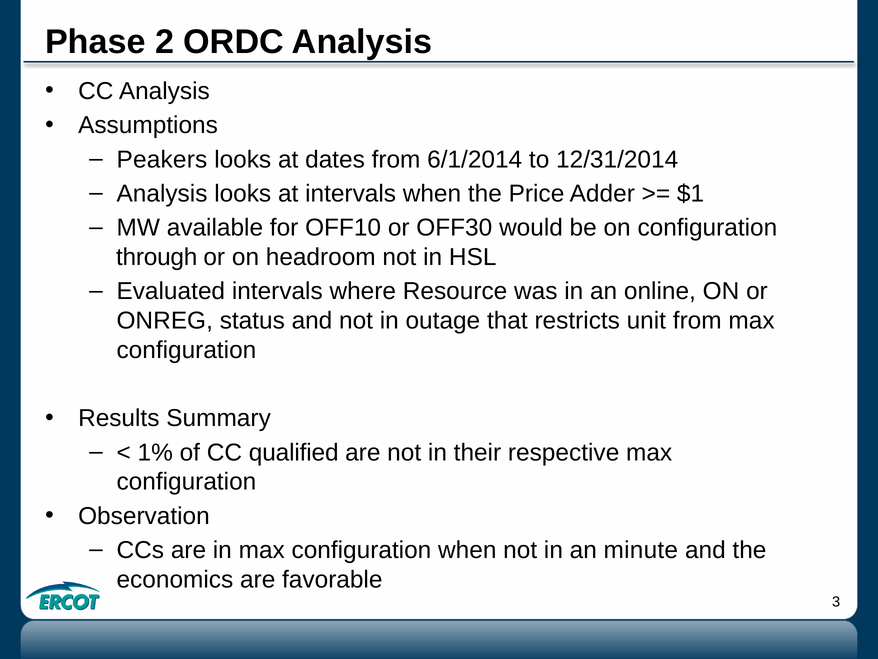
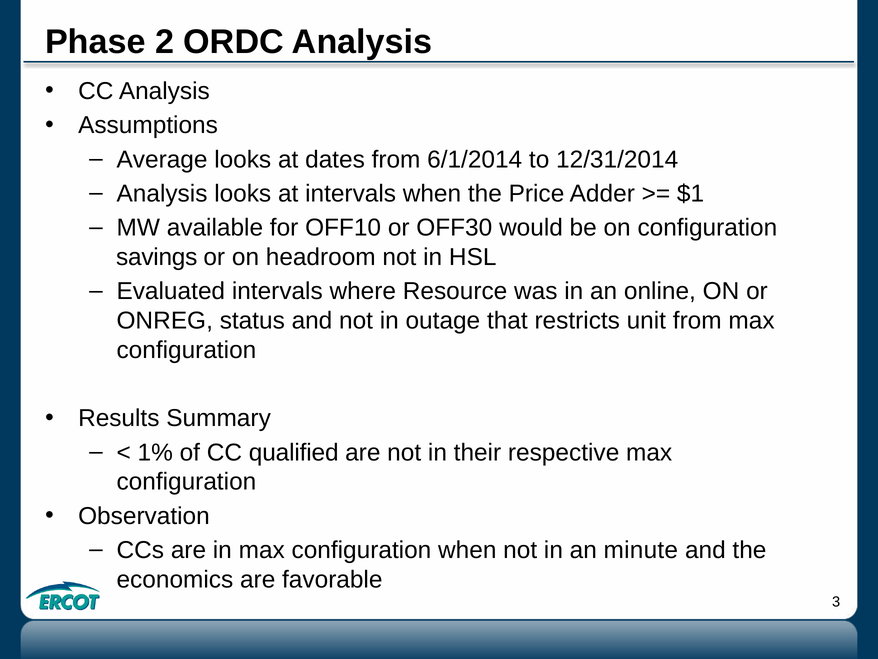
Peakers: Peakers -> Average (162, 159)
through: through -> savings (157, 257)
